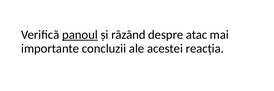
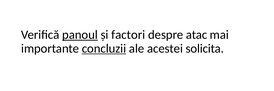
râzând: râzând -> factori (128, 35)
concluzii underline: none -> present (104, 49)
reacția: reacția -> solicita (205, 49)
